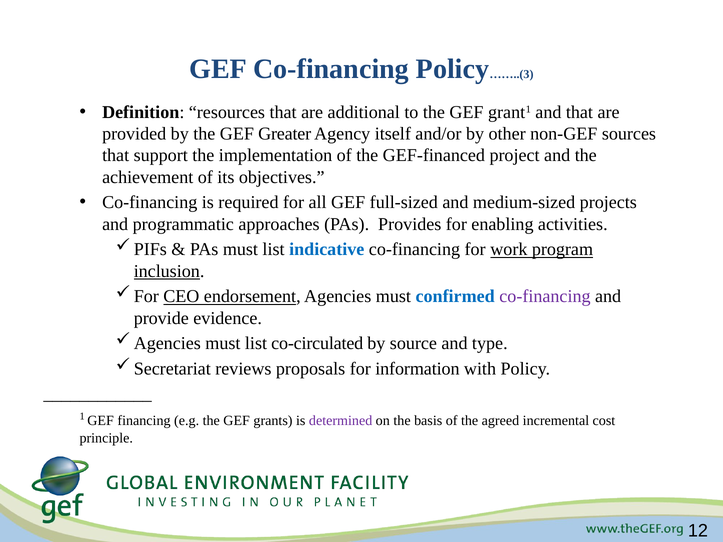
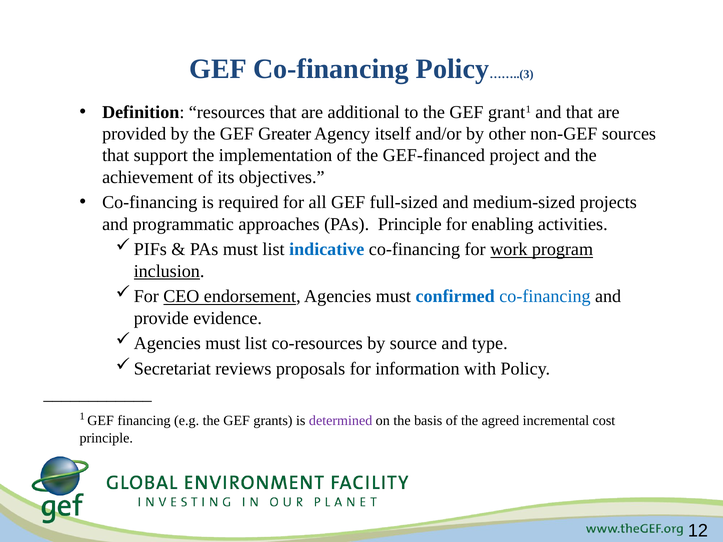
PAs Provides: Provides -> Principle (410, 224)
co-financing colour: purple -> blue (545, 296)
co-circulated: co-circulated -> co-resources (317, 343)
